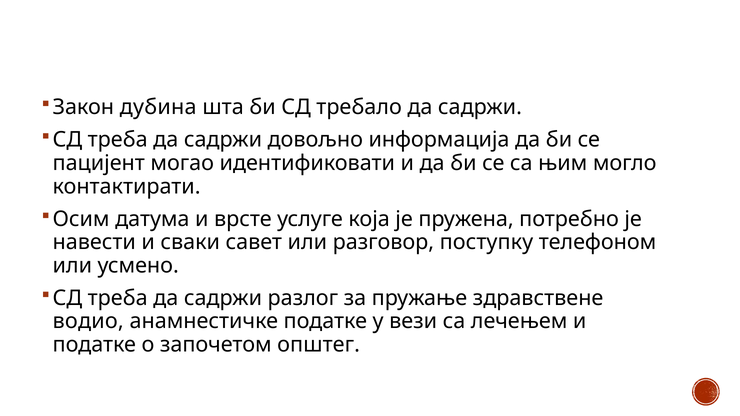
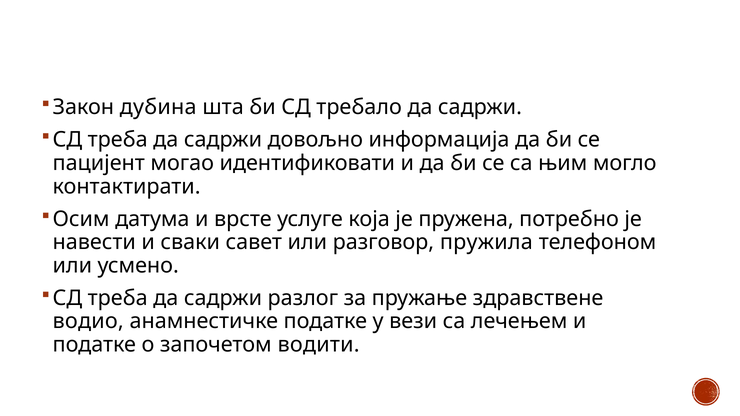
поступку: поступку -> пружила (486, 242)
општег: општег -> водити (319, 345)
